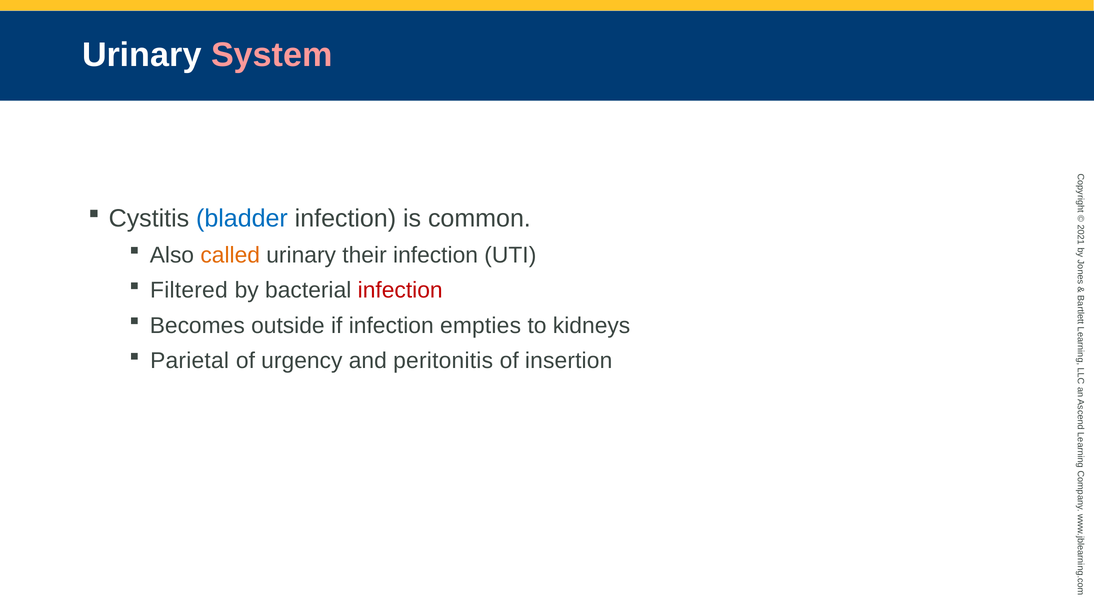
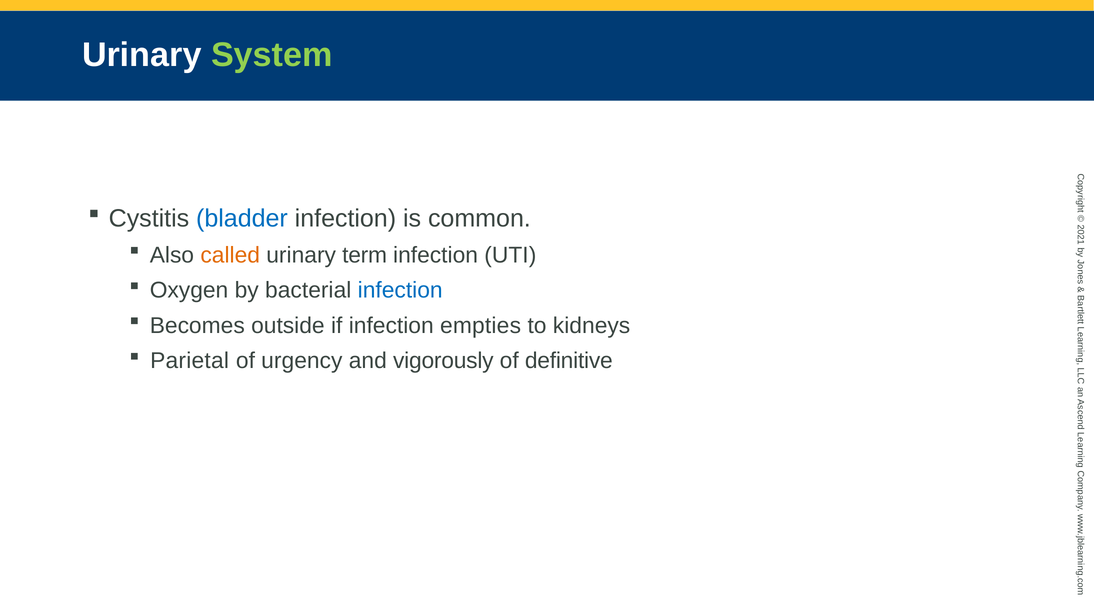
System colour: pink -> light green (272, 55)
their: their -> term (365, 255)
Filtered: Filtered -> Oxygen (189, 290)
infection colour: red -> blue (400, 290)
peritonitis: peritonitis -> vigorously (443, 361)
insertion: insertion -> definitive (569, 361)
